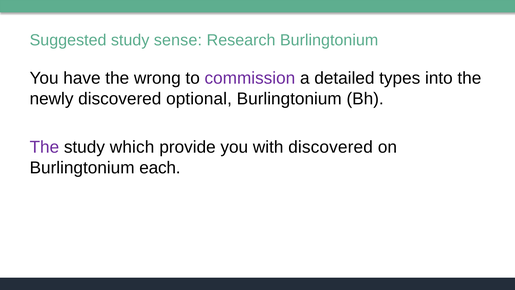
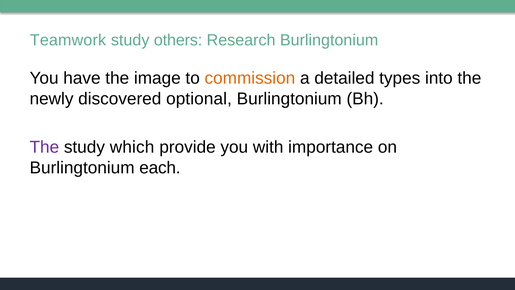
Suggested: Suggested -> Teamwork (68, 40)
sense: sense -> others (178, 40)
wrong: wrong -> image (157, 78)
commission colour: purple -> orange (250, 78)
with discovered: discovered -> importance (331, 147)
